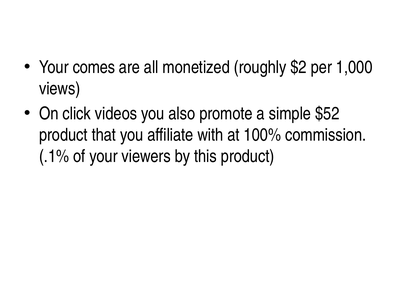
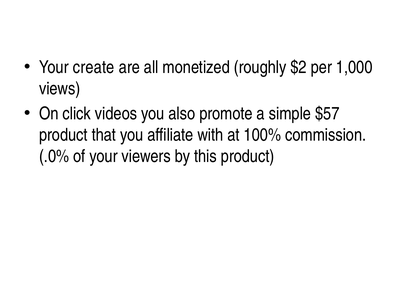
comes: comes -> create (94, 67)
$52: $52 -> $57 (327, 114)
.1%: .1% -> .0% (54, 157)
